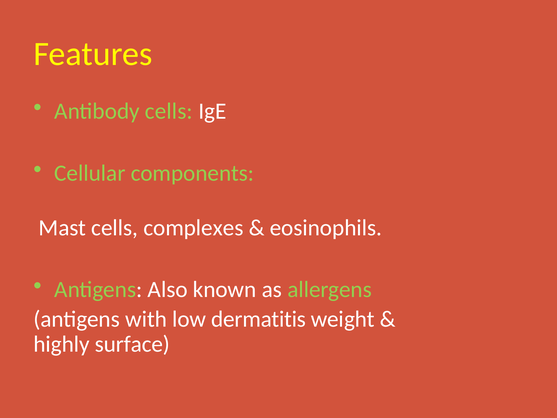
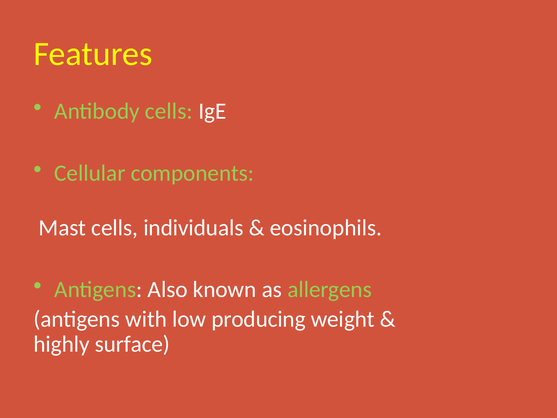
complexes: complexes -> individuals (193, 228)
dermatitis: dermatitis -> producing (259, 319)
